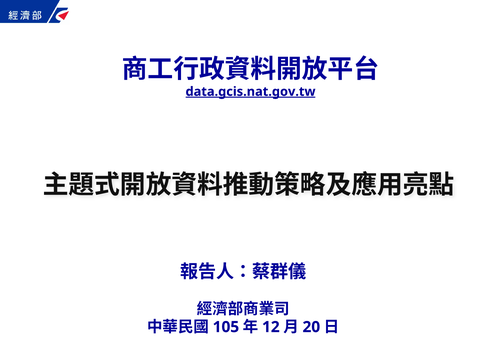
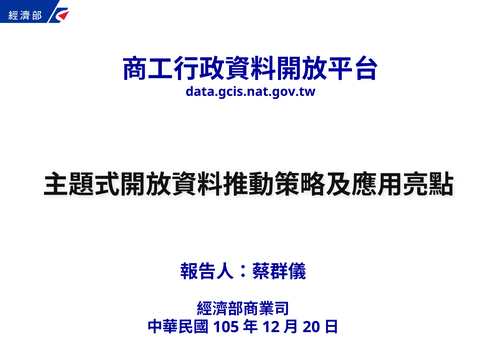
data.gcis.nat.gov.tw underline: present -> none (250, 91)
